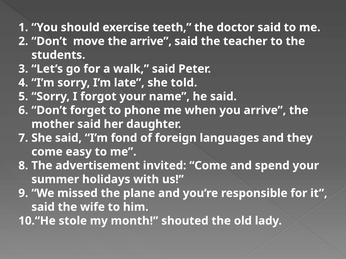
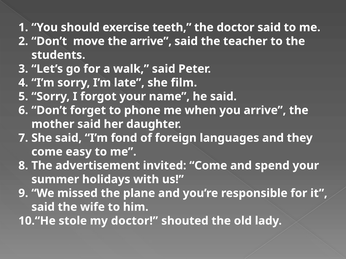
told: told -> film (184, 83)
my month: month -> doctor (134, 221)
